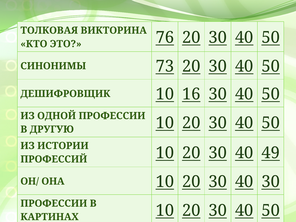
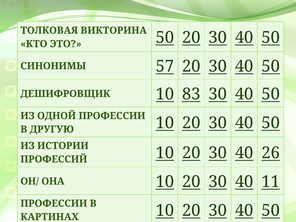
ЭТО 76: 76 -> 50 (165, 38)
73: 73 -> 57 (165, 66)
16: 16 -> 83 (191, 94)
49: 49 -> 26 (271, 153)
40 30: 30 -> 11 (271, 182)
